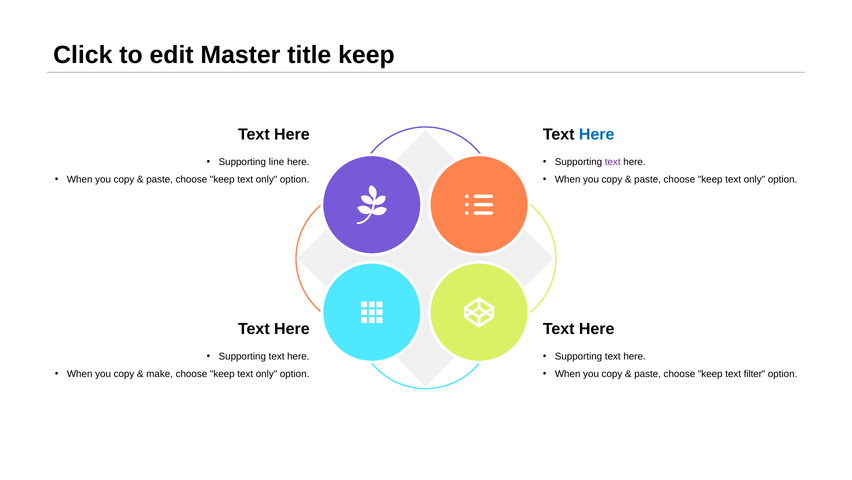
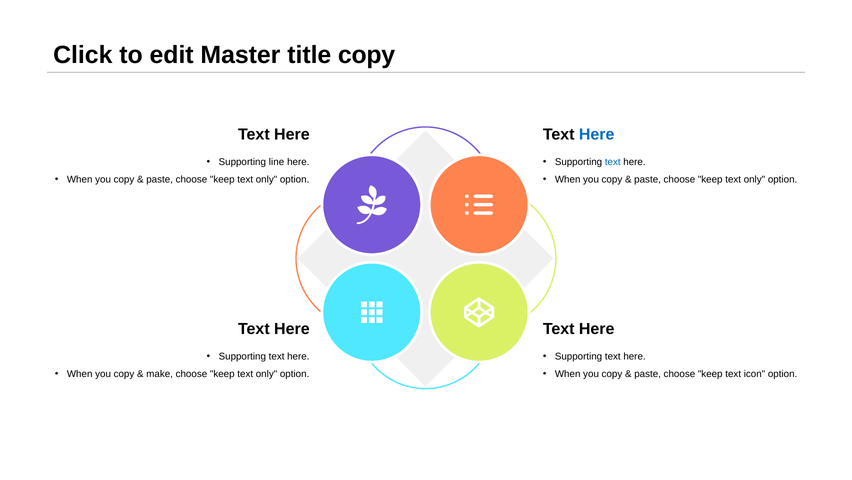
title keep: keep -> copy (367, 55)
text colour: purple -> blue (613, 162)
filter: filter -> icon (754, 374)
